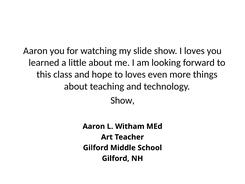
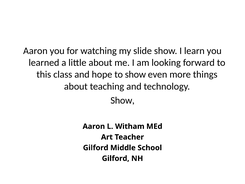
I loves: loves -> learn (194, 51)
to loves: loves -> show (135, 74)
